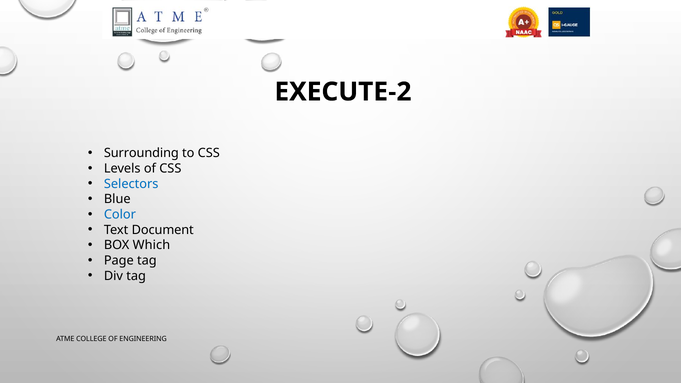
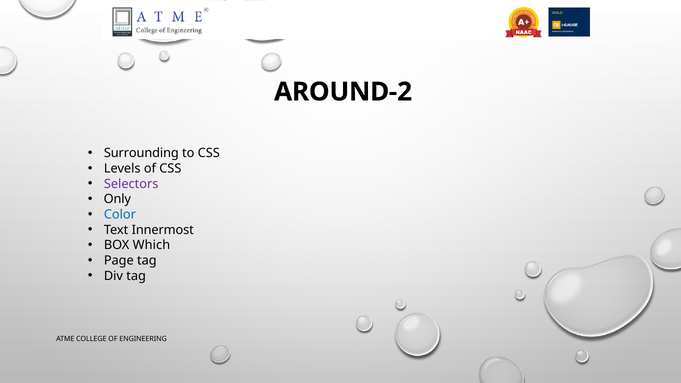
EXECUTE-2: EXECUTE-2 -> AROUND-2 (343, 92)
Selectors colour: blue -> purple (131, 184)
Blue: Blue -> Only (117, 199)
Document: Document -> Innermost (163, 230)
